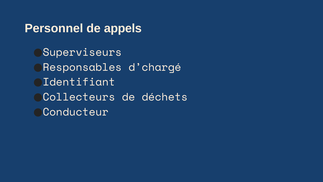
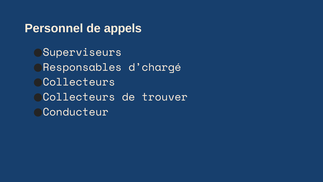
Identifiant: Identifiant -> Collecteurs (79, 82)
déchets: déchets -> trouver (165, 97)
